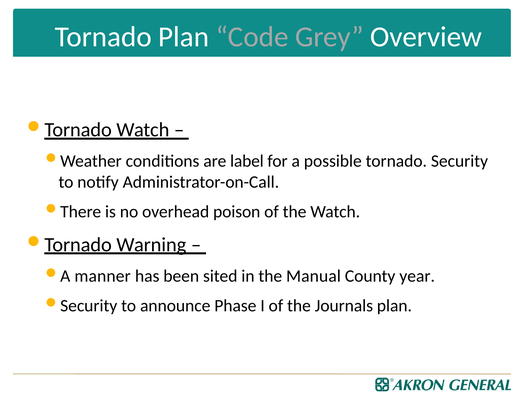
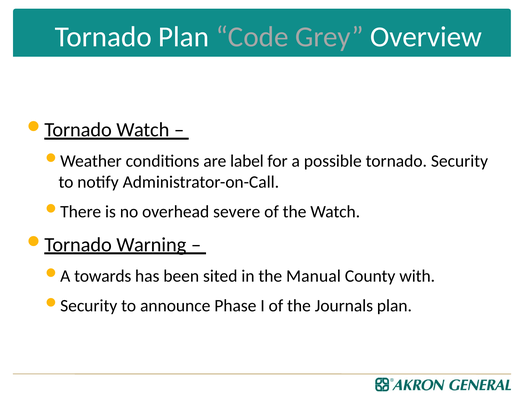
poison: poison -> severe (237, 212)
manner: manner -> towards (103, 276)
year: year -> with (417, 276)
